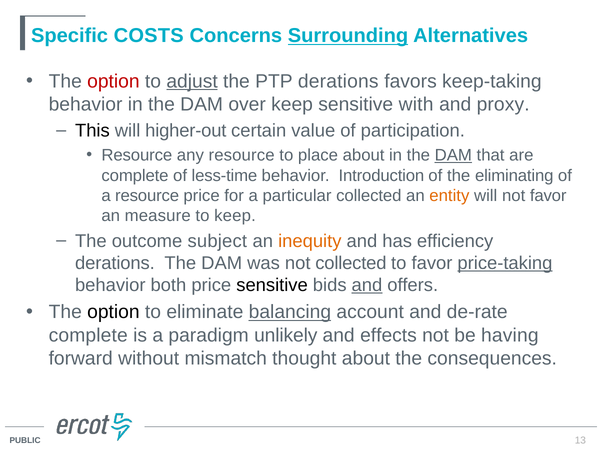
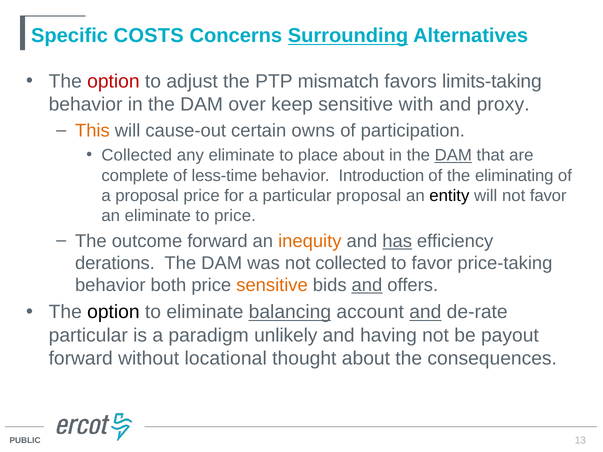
adjust underline: present -> none (192, 81)
PTP derations: derations -> mismatch (338, 81)
keep-taking: keep-taking -> limits-taking (492, 81)
This colour: black -> orange (92, 131)
higher-out: higher-out -> cause-out (186, 131)
value: value -> owns (313, 131)
Resource: Resource -> Collected (137, 156)
any resource: resource -> eliminate (242, 156)
a resource: resource -> proposal (147, 196)
particular collected: collected -> proposal (369, 196)
entity colour: orange -> black (449, 196)
an measure: measure -> eliminate (158, 216)
to keep: keep -> price (235, 216)
outcome subject: subject -> forward (217, 241)
has underline: none -> present (397, 241)
price-taking underline: present -> none (505, 263)
sensitive colour: black -> orange (272, 285)
and underline: none -> present (425, 312)
complete: complete -> particular (88, 335)
effects: effects -> having (388, 335)
having: having -> payout (510, 335)
mismatch: mismatch -> locational (226, 358)
